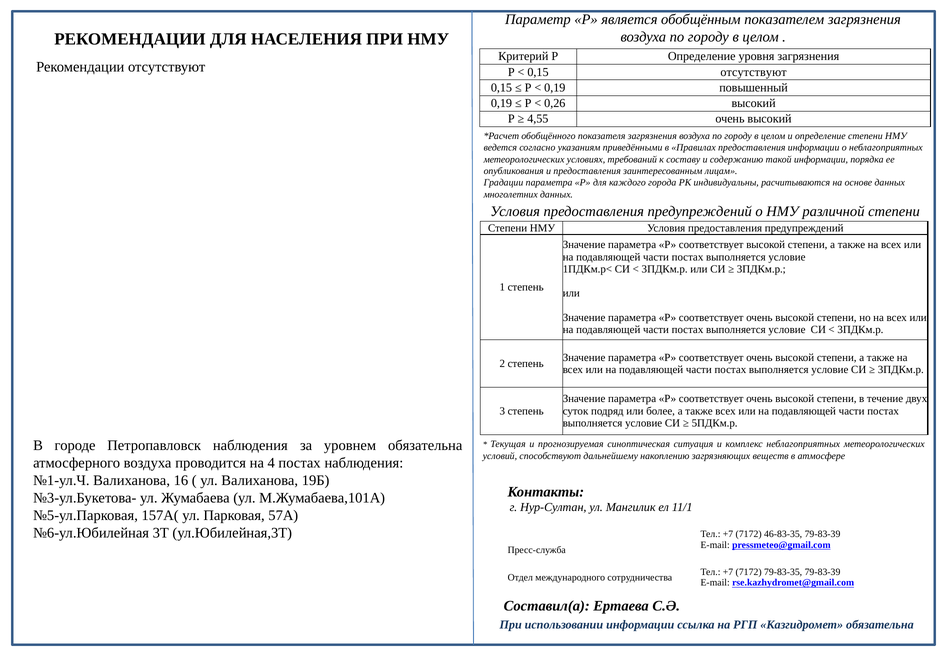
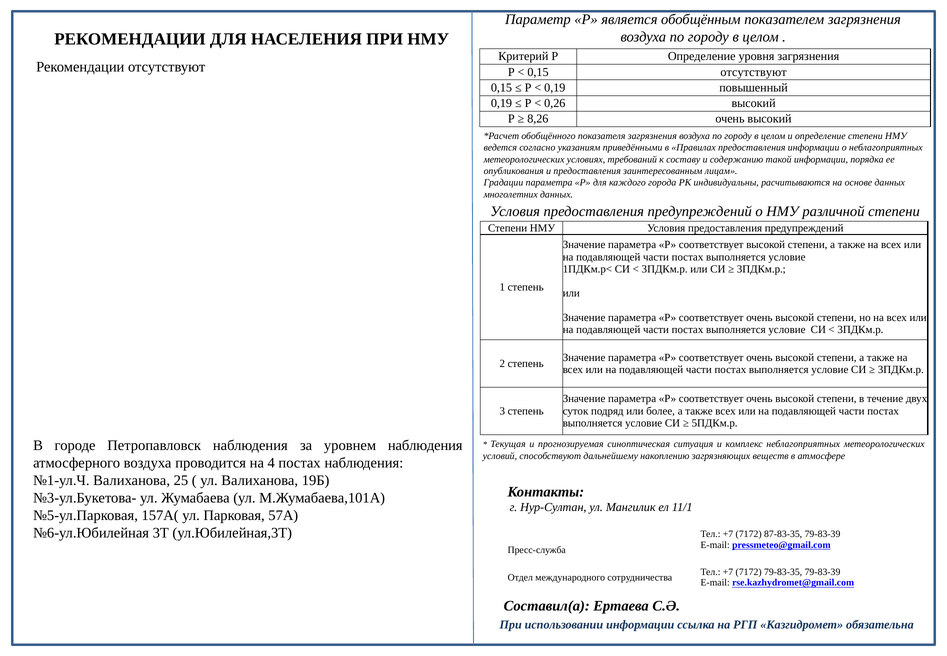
4,55: 4,55 -> 8,26 (538, 119)
уровнем обязательна: обязательна -> наблюдения (425, 445)
16: 16 -> 25 (181, 480)
46-83-35: 46-83-35 -> 87-83-35 (783, 534)
